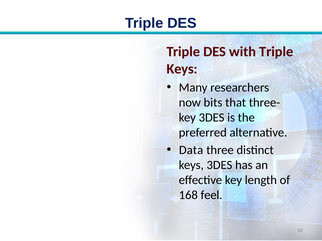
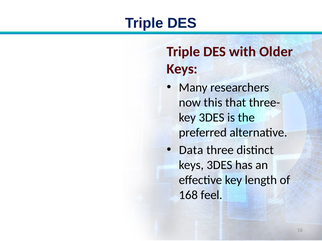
with Triple: Triple -> Older (276, 52)
bits: bits -> this (213, 103)
